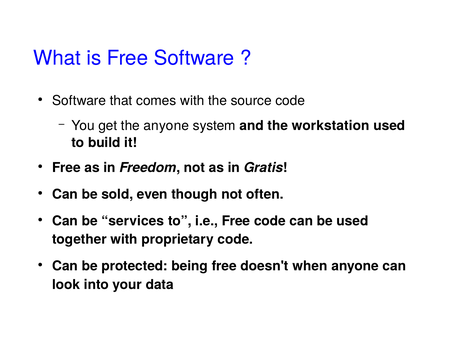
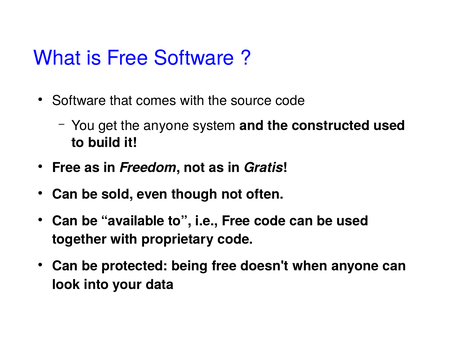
workstation: workstation -> constructed (331, 126)
services: services -> available (133, 221)
